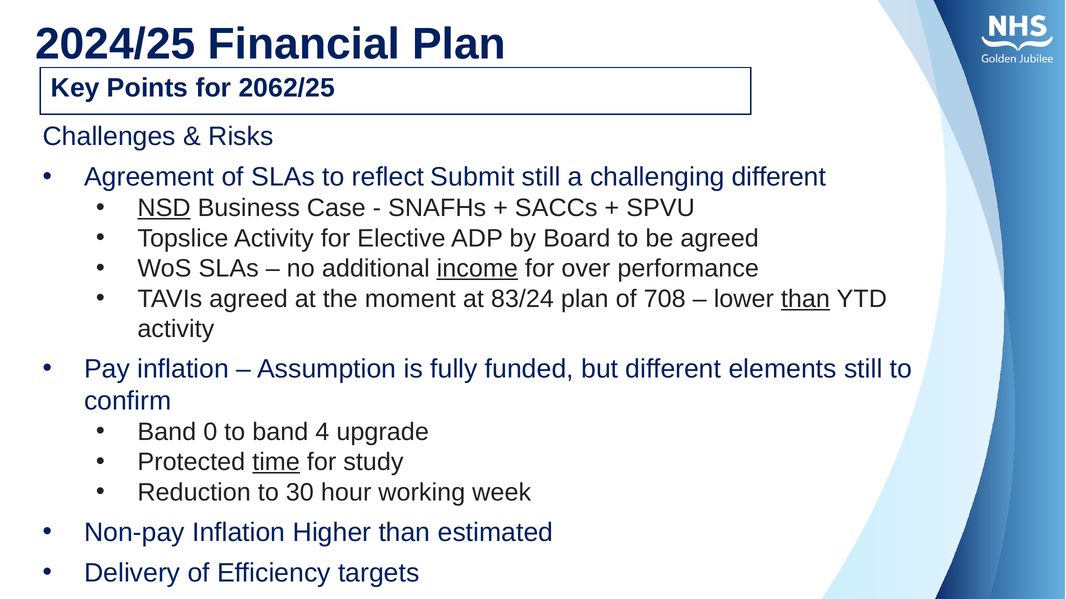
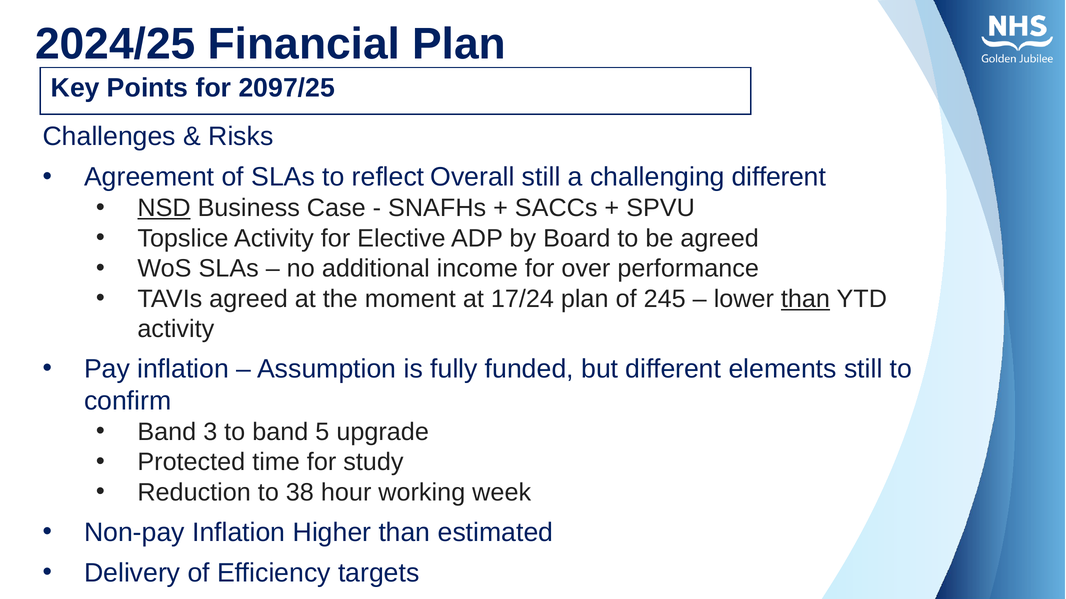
2062/25: 2062/25 -> 2097/25 (287, 88)
Submit: Submit -> Overall (473, 177)
income underline: present -> none (477, 269)
83/24: 83/24 -> 17/24 (522, 299)
708: 708 -> 245 (665, 299)
0: 0 -> 3 (210, 432)
4: 4 -> 5 (322, 432)
time underline: present -> none (276, 463)
30: 30 -> 38 (300, 493)
